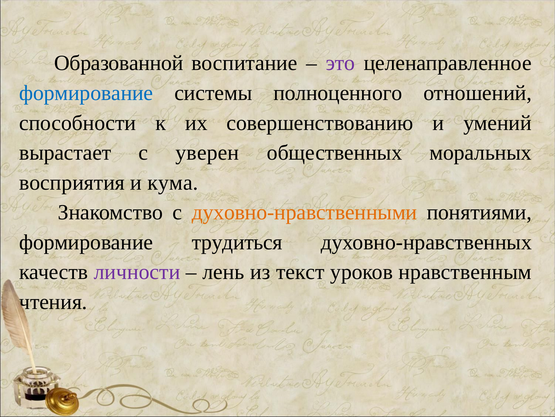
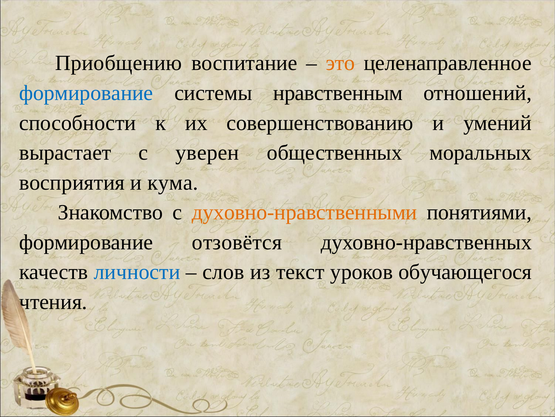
Образованной: Образованной -> Приобщению (119, 63)
это colour: purple -> orange (340, 63)
полноценного: полноценного -> нравственным (338, 93)
трудиться: трудиться -> отзовётся (237, 242)
личности colour: purple -> blue (137, 272)
лень: лень -> слов (223, 272)
нравственным: нравственным -> обучающегося (465, 272)
